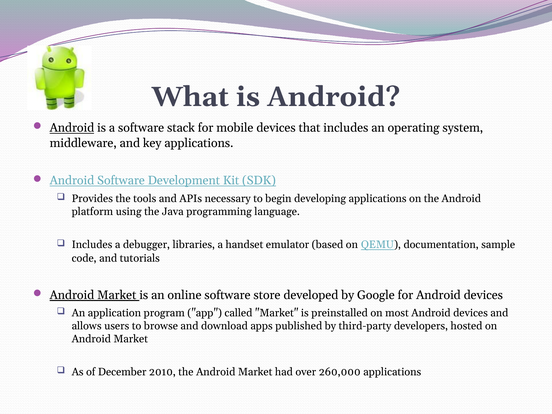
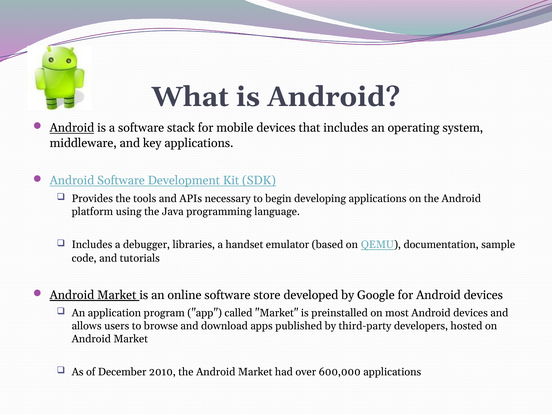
260,000: 260,000 -> 600,000 (340, 372)
